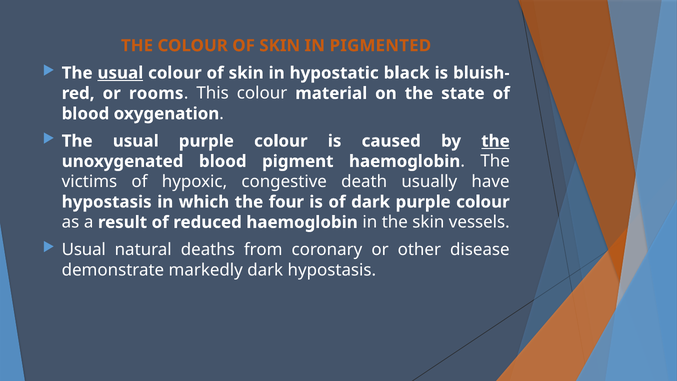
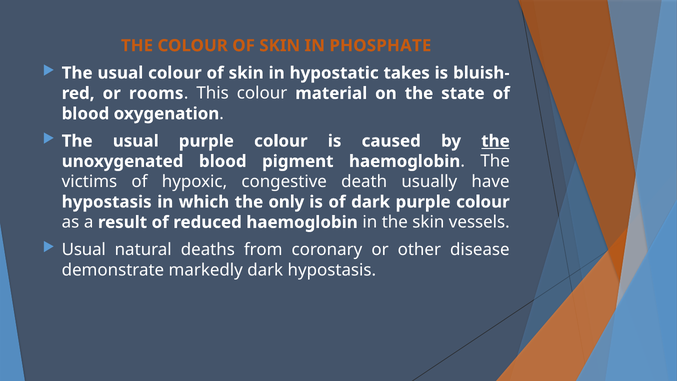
PIGMENTED: PIGMENTED -> PHOSPHATE (380, 46)
usual underline: present -> none (120, 73)
black: black -> takes (407, 73)
four: four -> only (286, 202)
